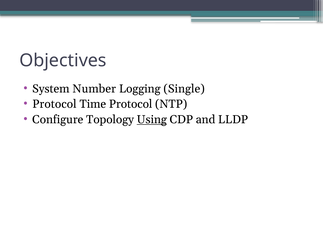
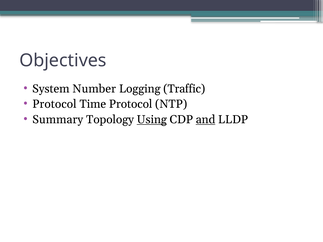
Single: Single -> Traffic (184, 89)
Configure: Configure -> Summary (58, 120)
and underline: none -> present (206, 120)
